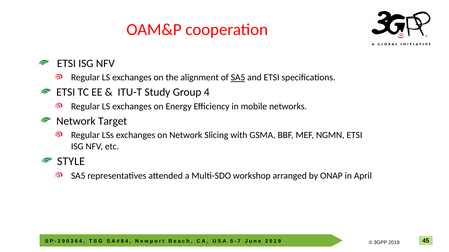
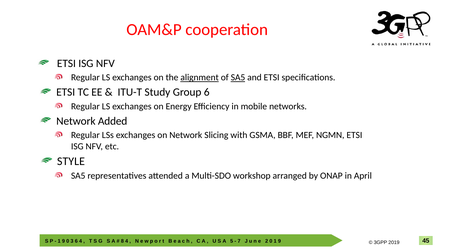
alignment underline: none -> present (200, 78)
Group 4: 4 -> 6 (207, 92)
Target: Target -> Added (113, 121)
